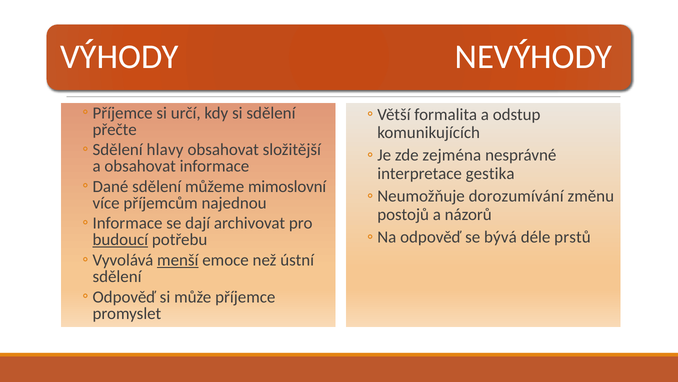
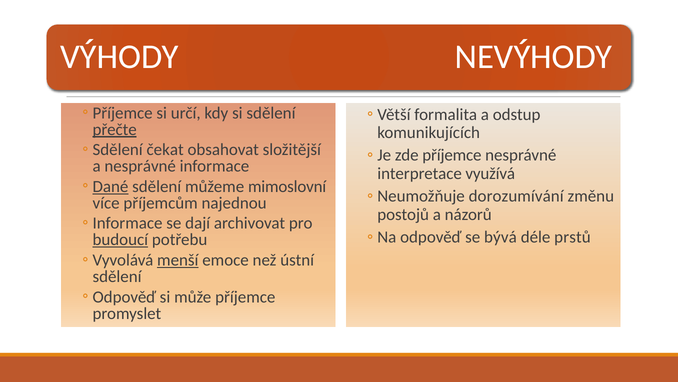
přečte underline: none -> present (115, 129)
hlavy: hlavy -> čekat (165, 149)
zde zejména: zejména -> příjemce (452, 155)
a obsahovat: obsahovat -> nesprávné (140, 166)
gestika: gestika -> využívá (490, 173)
Dané underline: none -> present (110, 186)
